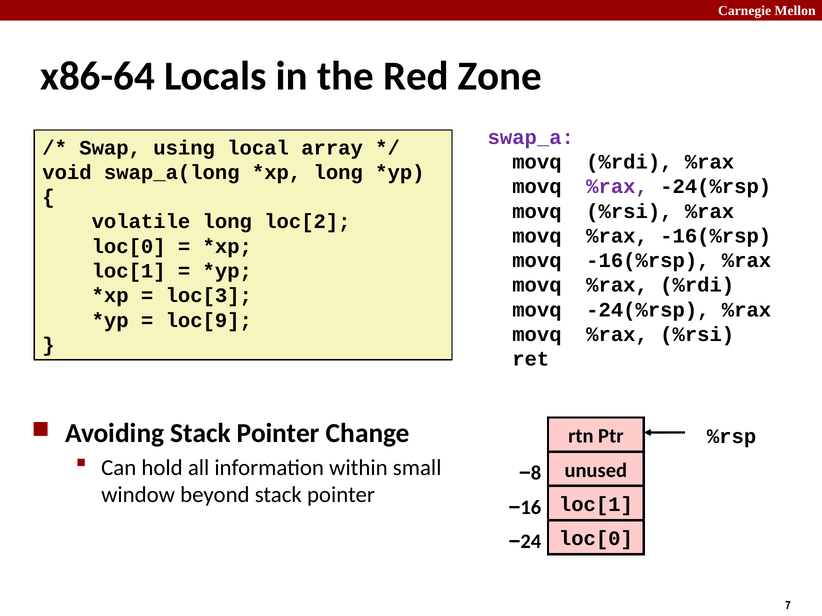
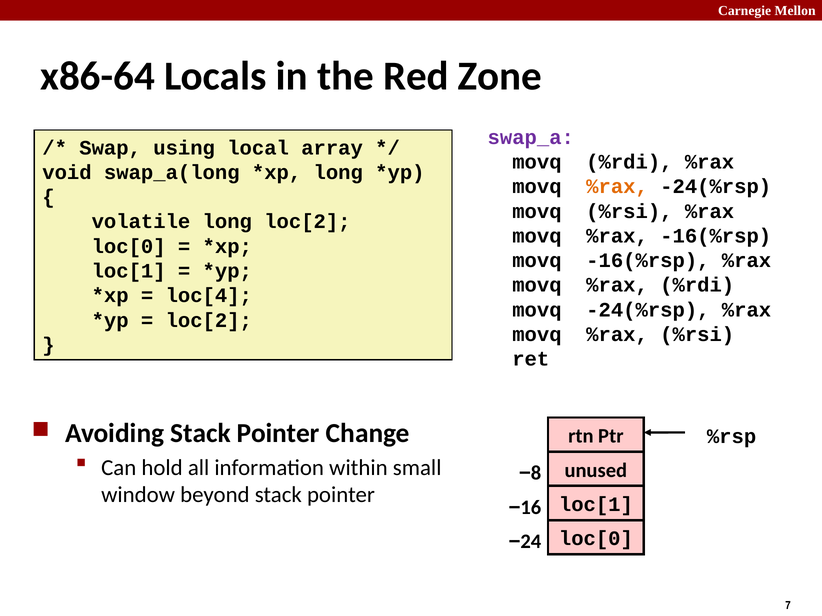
%rax colour: purple -> orange (617, 187)
loc[3: loc[3 -> loc[4 (209, 296)
loc[9: loc[9 -> loc[2 (209, 320)
